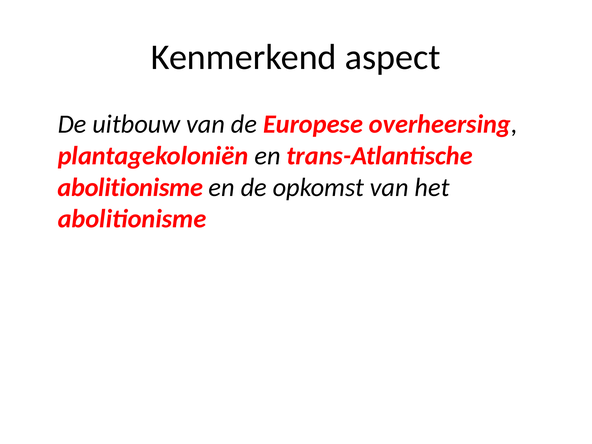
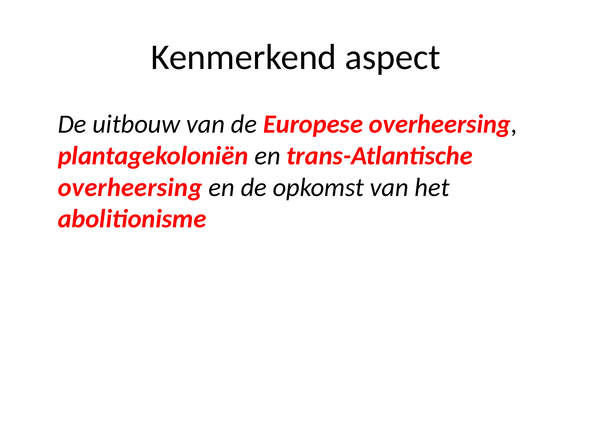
abolitionisme: abolitionisme -> overheersing (130, 187)
